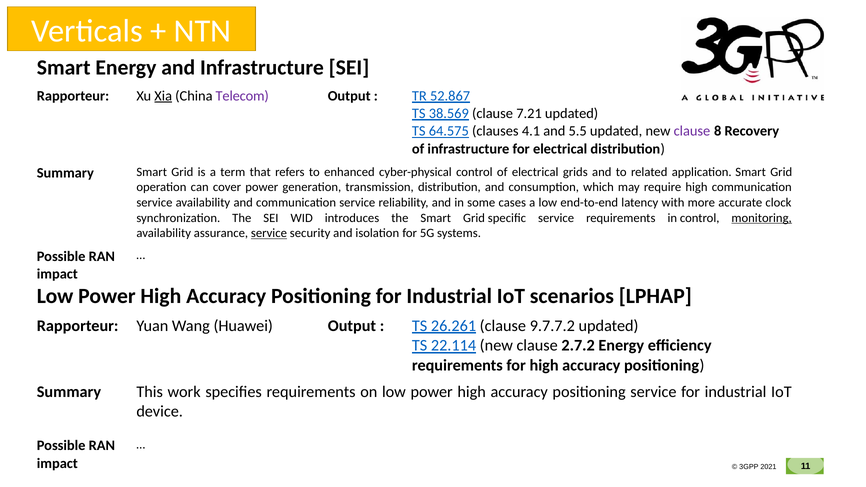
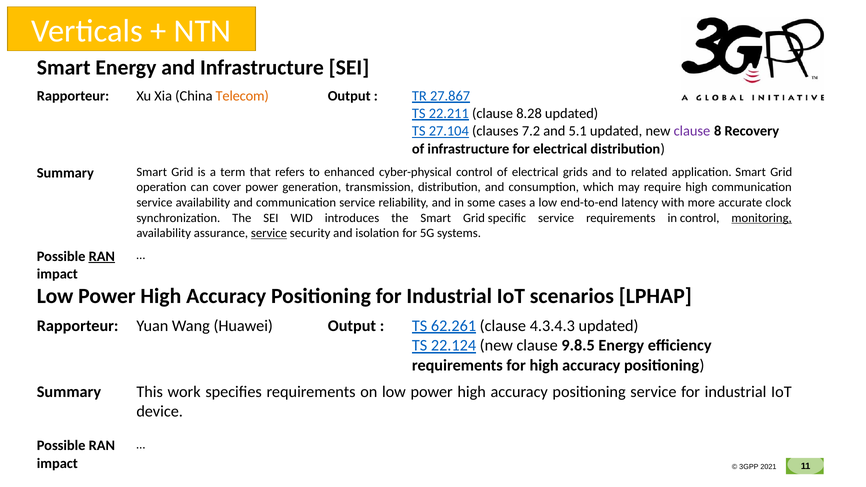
Xia underline: present -> none (163, 96)
Telecom colour: purple -> orange (242, 96)
52.867: 52.867 -> 27.867 (450, 96)
38.569: 38.569 -> 22.211 (449, 114)
7.21: 7.21 -> 8.28 (529, 114)
64.575: 64.575 -> 27.104 (449, 131)
4.1: 4.1 -> 7.2 (531, 131)
5.5: 5.5 -> 5.1 (578, 131)
RAN underline: none -> present (102, 256)
26.261: 26.261 -> 62.261 (454, 326)
9.7.7.2: 9.7.7.2 -> 4.3.4.3 (552, 326)
22.114: 22.114 -> 22.124 (454, 346)
2.7.2: 2.7.2 -> 9.8.5 (578, 346)
